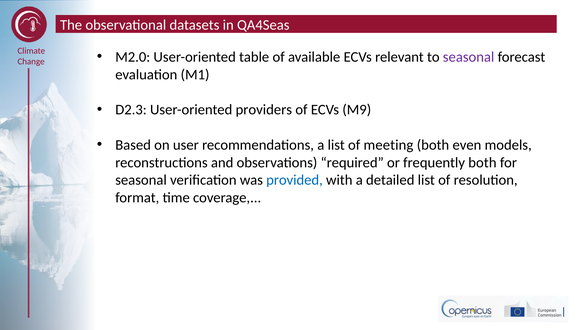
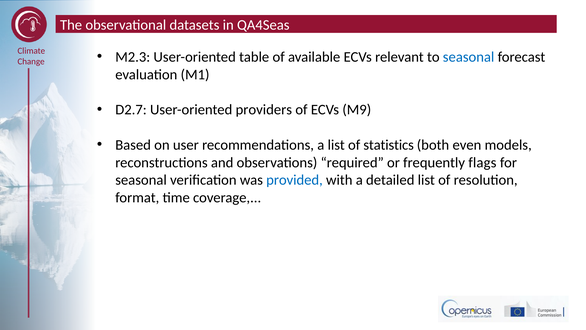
M2.0: M2.0 -> M2.3 (133, 57)
seasonal colour: purple -> blue (469, 57)
D2.3: D2.3 -> D2.7 (131, 110)
meeting: meeting -> statistics (389, 145)
frequently both: both -> flags (482, 162)
